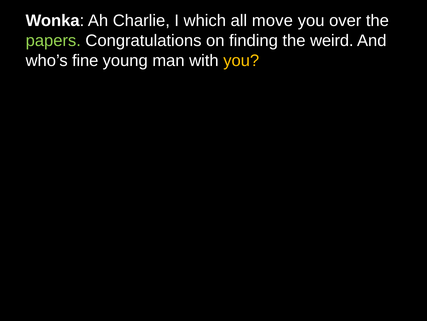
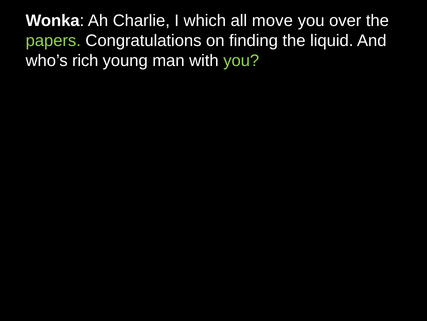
weird: weird -> liquid (332, 41)
fine: fine -> rich (85, 61)
you colour: yellow -> light green (241, 61)
